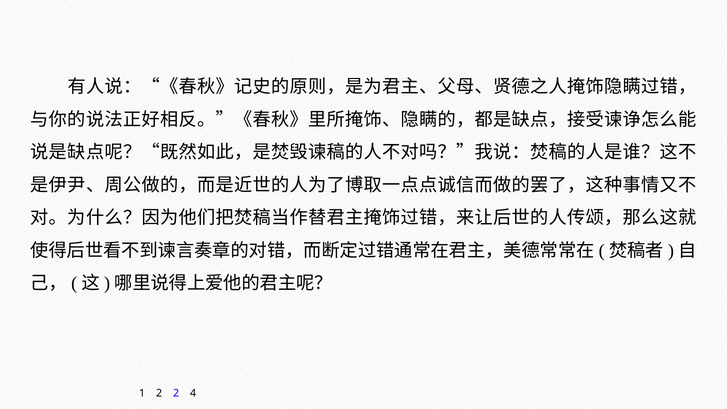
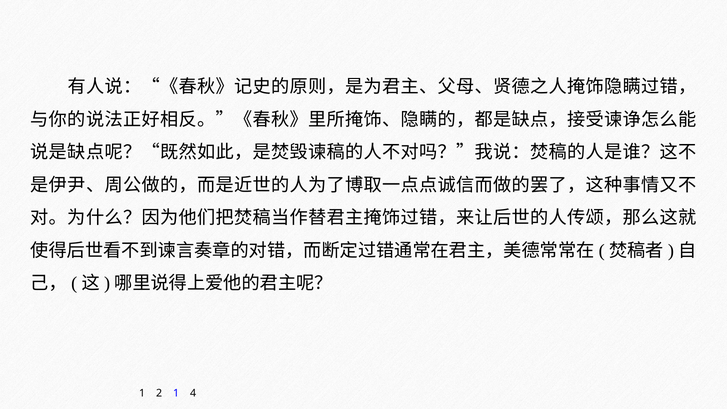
2 2: 2 -> 1 (176, 393)
